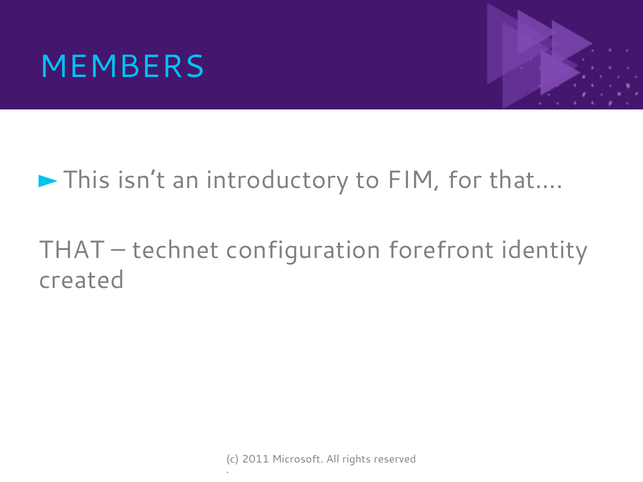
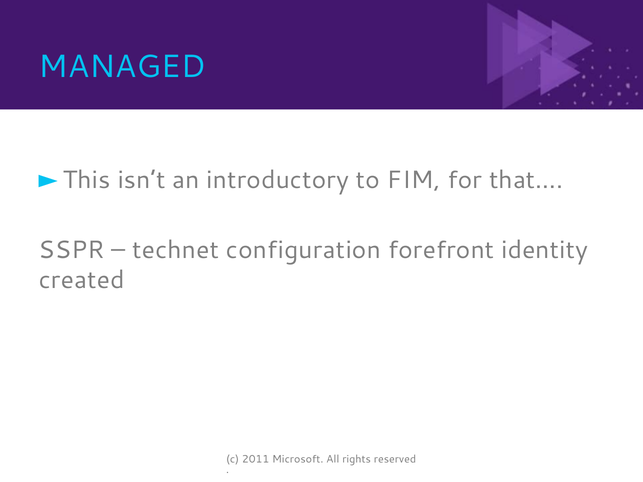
MEMBERS: MEMBERS -> MANAGED (122, 66)
THAT: THAT -> SSPR (72, 250)
